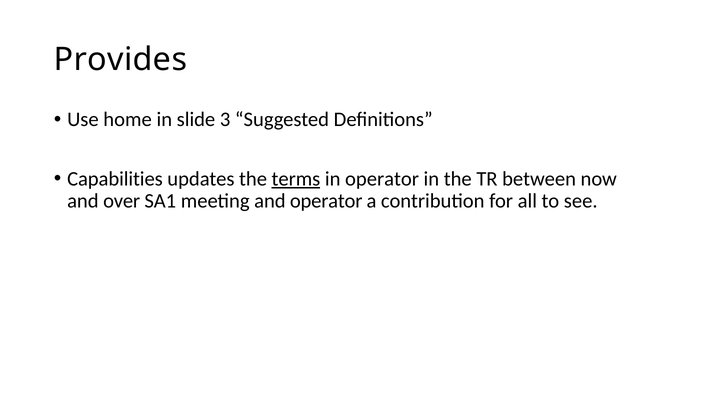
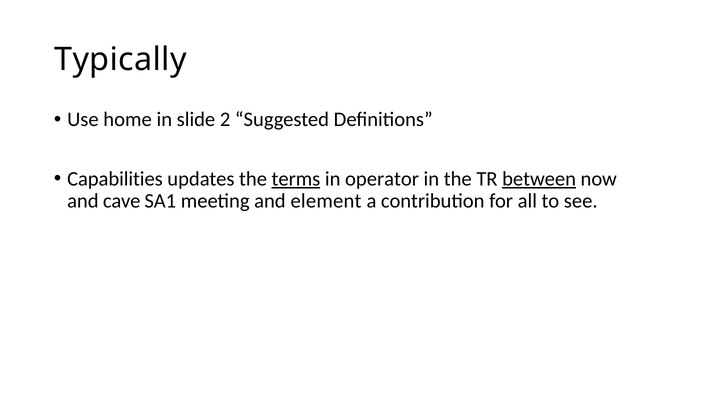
Provides: Provides -> Typically (120, 59)
3: 3 -> 2 (225, 119)
between underline: none -> present (539, 179)
over: over -> cave (122, 201)
and operator: operator -> element (326, 201)
